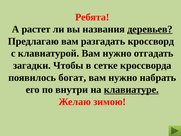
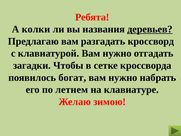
растет: растет -> колки (36, 29)
внутри: внутри -> летнем (72, 89)
клавиатуре underline: present -> none (131, 89)
